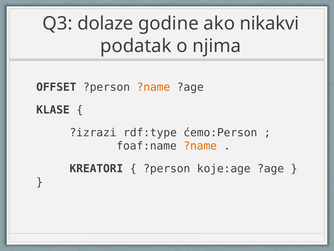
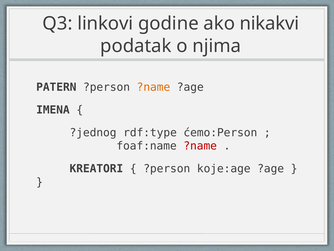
dolaze: dolaze -> linkovi (105, 24)
OFFSET: OFFSET -> PATERN (56, 87)
KLASE: KLASE -> IMENA (53, 110)
?izrazi: ?izrazi -> ?jednog (93, 132)
?name colour: orange -> red (200, 146)
